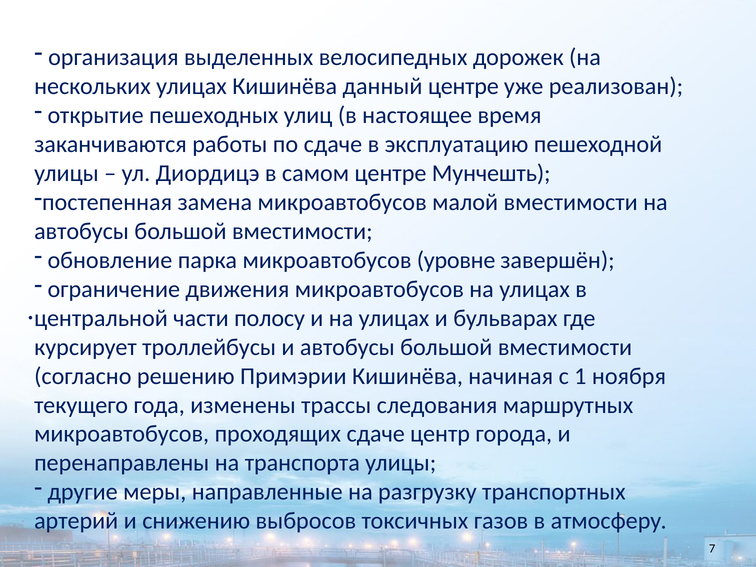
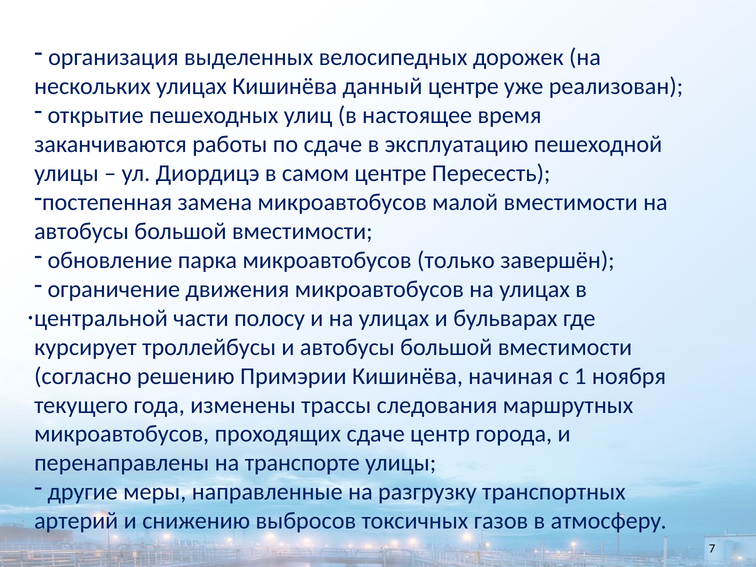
Мунчешть: Мунчешть -> Пересесть (491, 173)
уровне: уровне -> только (456, 260)
транспорта: транспорта -> транспорте (302, 463)
